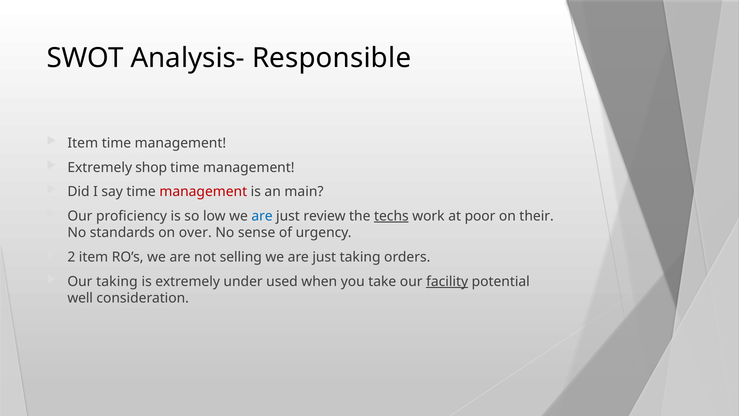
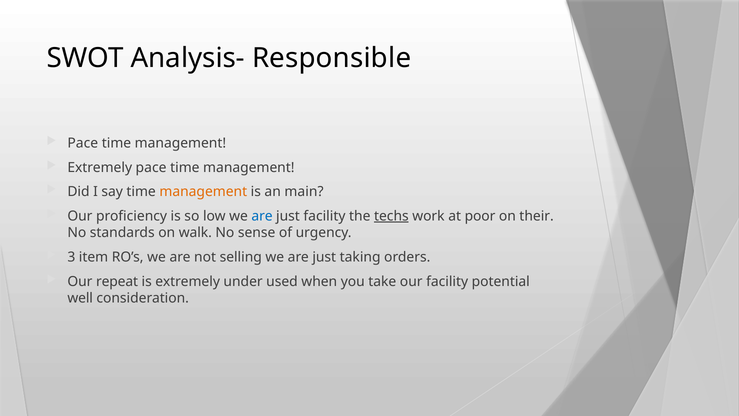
Item: Item -> Pace (83, 143)
Extremely shop: shop -> pace (151, 167)
management colour: red -> orange (203, 192)
just review: review -> facility (324, 216)
over: over -> walk (195, 233)
2: 2 -> 3 (71, 257)
Our taking: taking -> repeat (117, 281)
facility underline: present -> none (447, 281)
